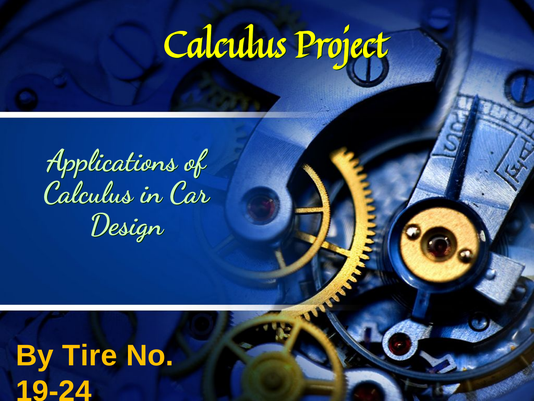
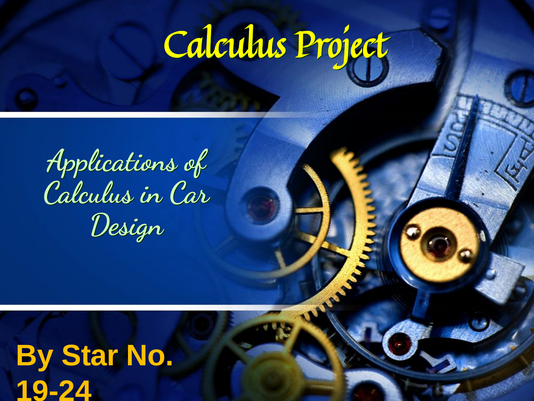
Tire: Tire -> Star (90, 355)
